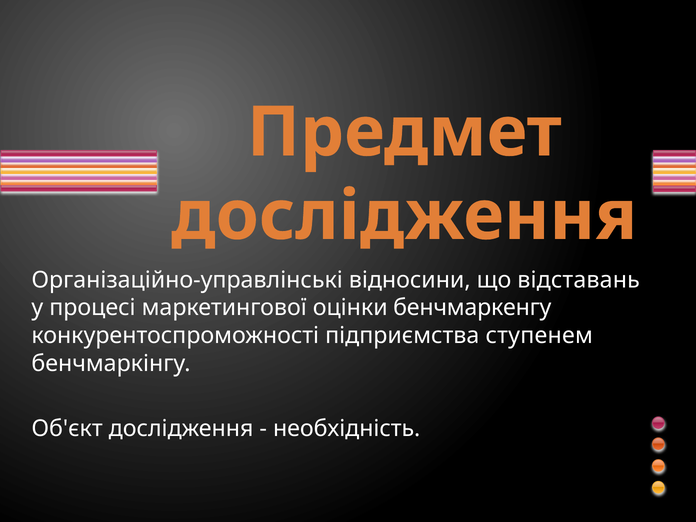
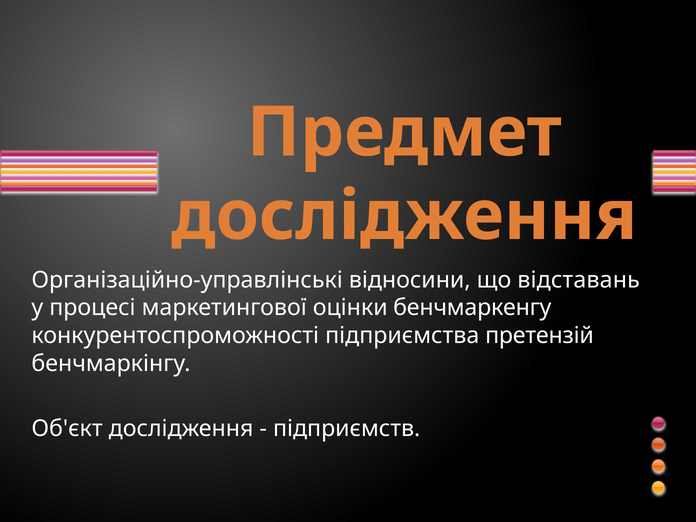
ступенем: ступенем -> претензій (539, 336)
необхідність: необхідність -> підприємств (347, 428)
